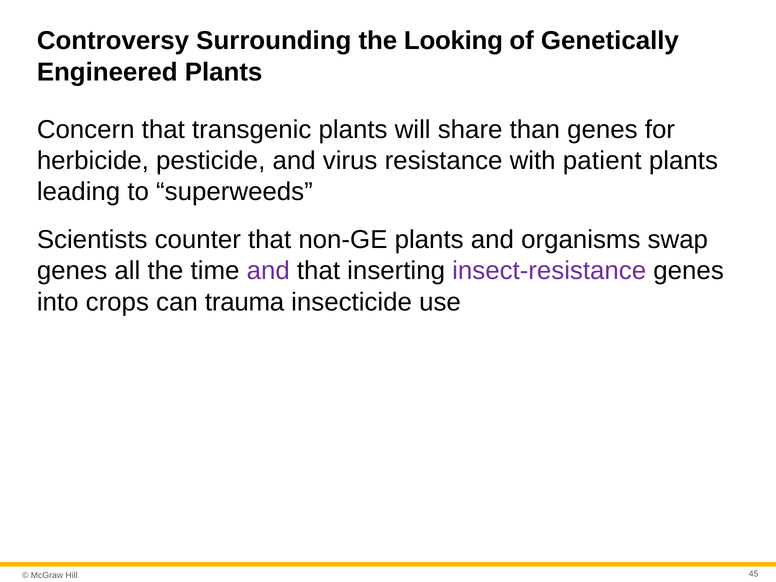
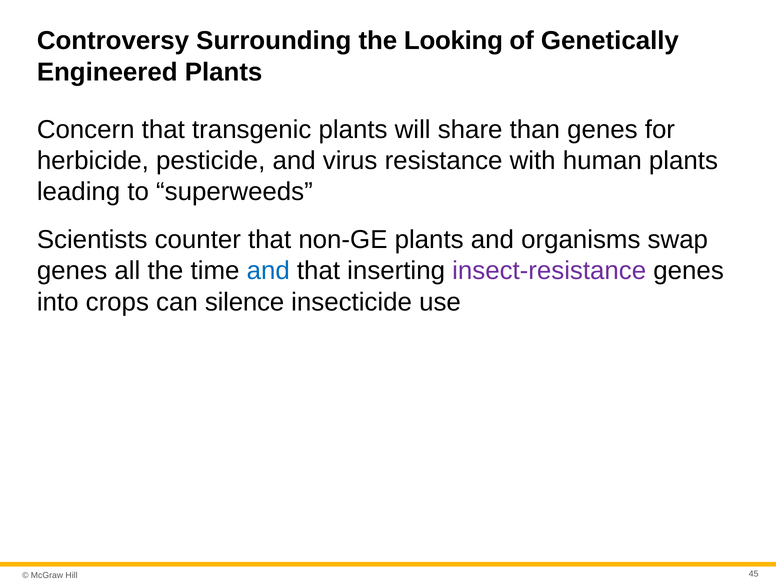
patient: patient -> human (602, 161)
and colour: purple -> blue (268, 271)
trauma: trauma -> silence (245, 302)
